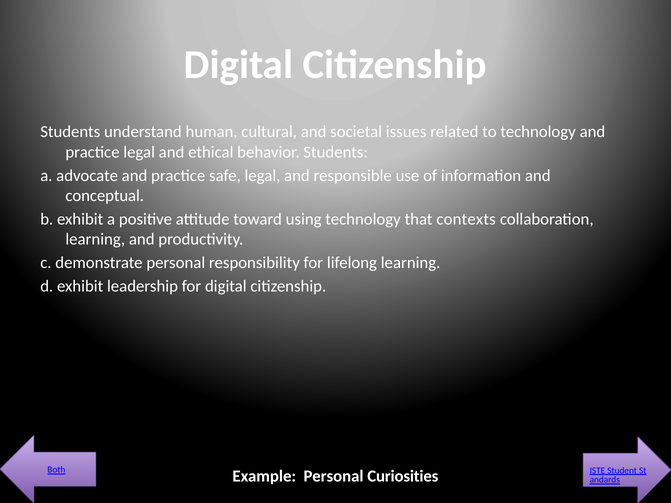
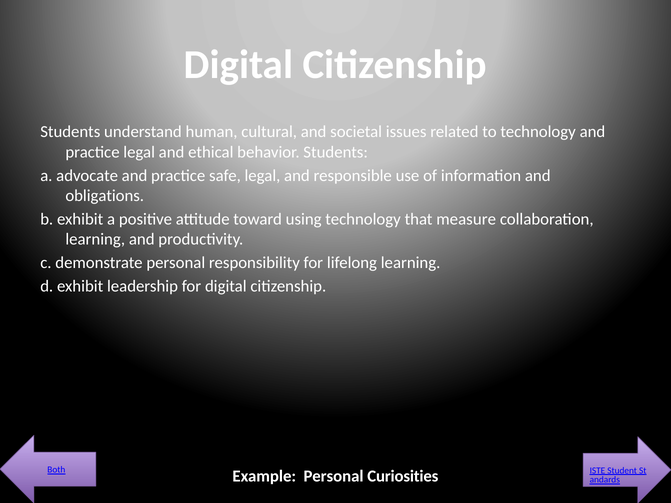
conceptual: conceptual -> obligations (105, 196)
contexts: contexts -> measure (466, 219)
